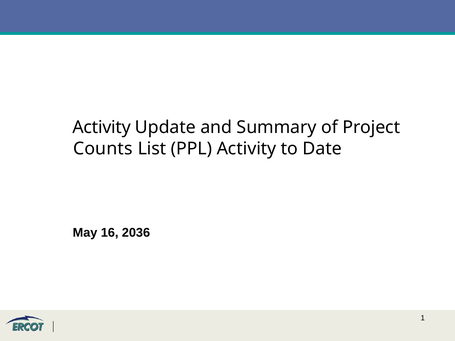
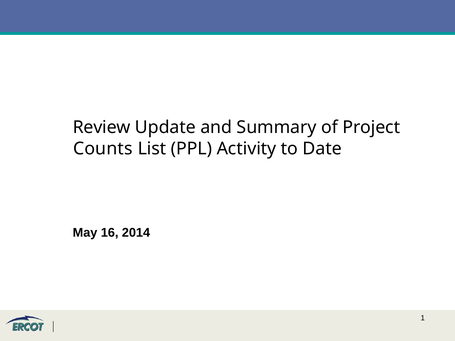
Activity: Activity -> Review (102, 128)
2036: 2036 -> 2014 (136, 233)
